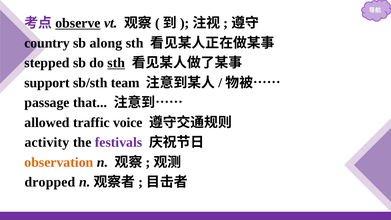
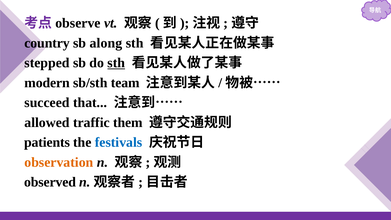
observe underline: present -> none (78, 23)
support: support -> modern (47, 83)
passage: passage -> succeed (47, 103)
voice: voice -> them (128, 122)
activity: activity -> patients (47, 142)
festivals colour: purple -> blue (119, 142)
dropped: dropped -> observed (50, 182)
